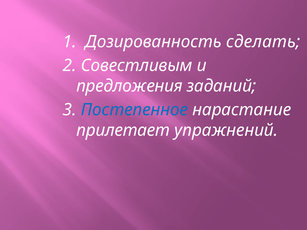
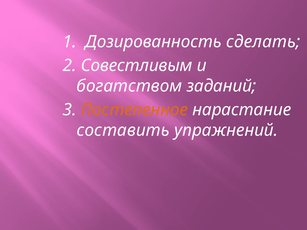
предложения: предложения -> богатством (129, 86)
Постепенное colour: blue -> orange (134, 110)
прилетает: прилетает -> составить (123, 130)
